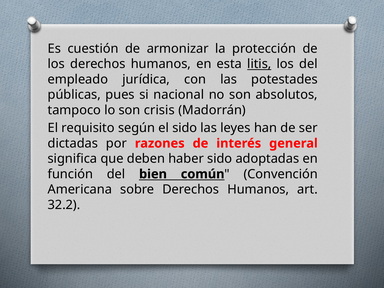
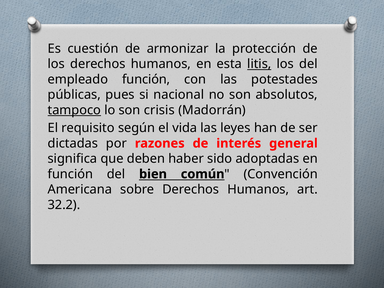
empleado jurídica: jurídica -> función (146, 79)
tampoco underline: none -> present (74, 110)
el sido: sido -> vida (185, 128)
